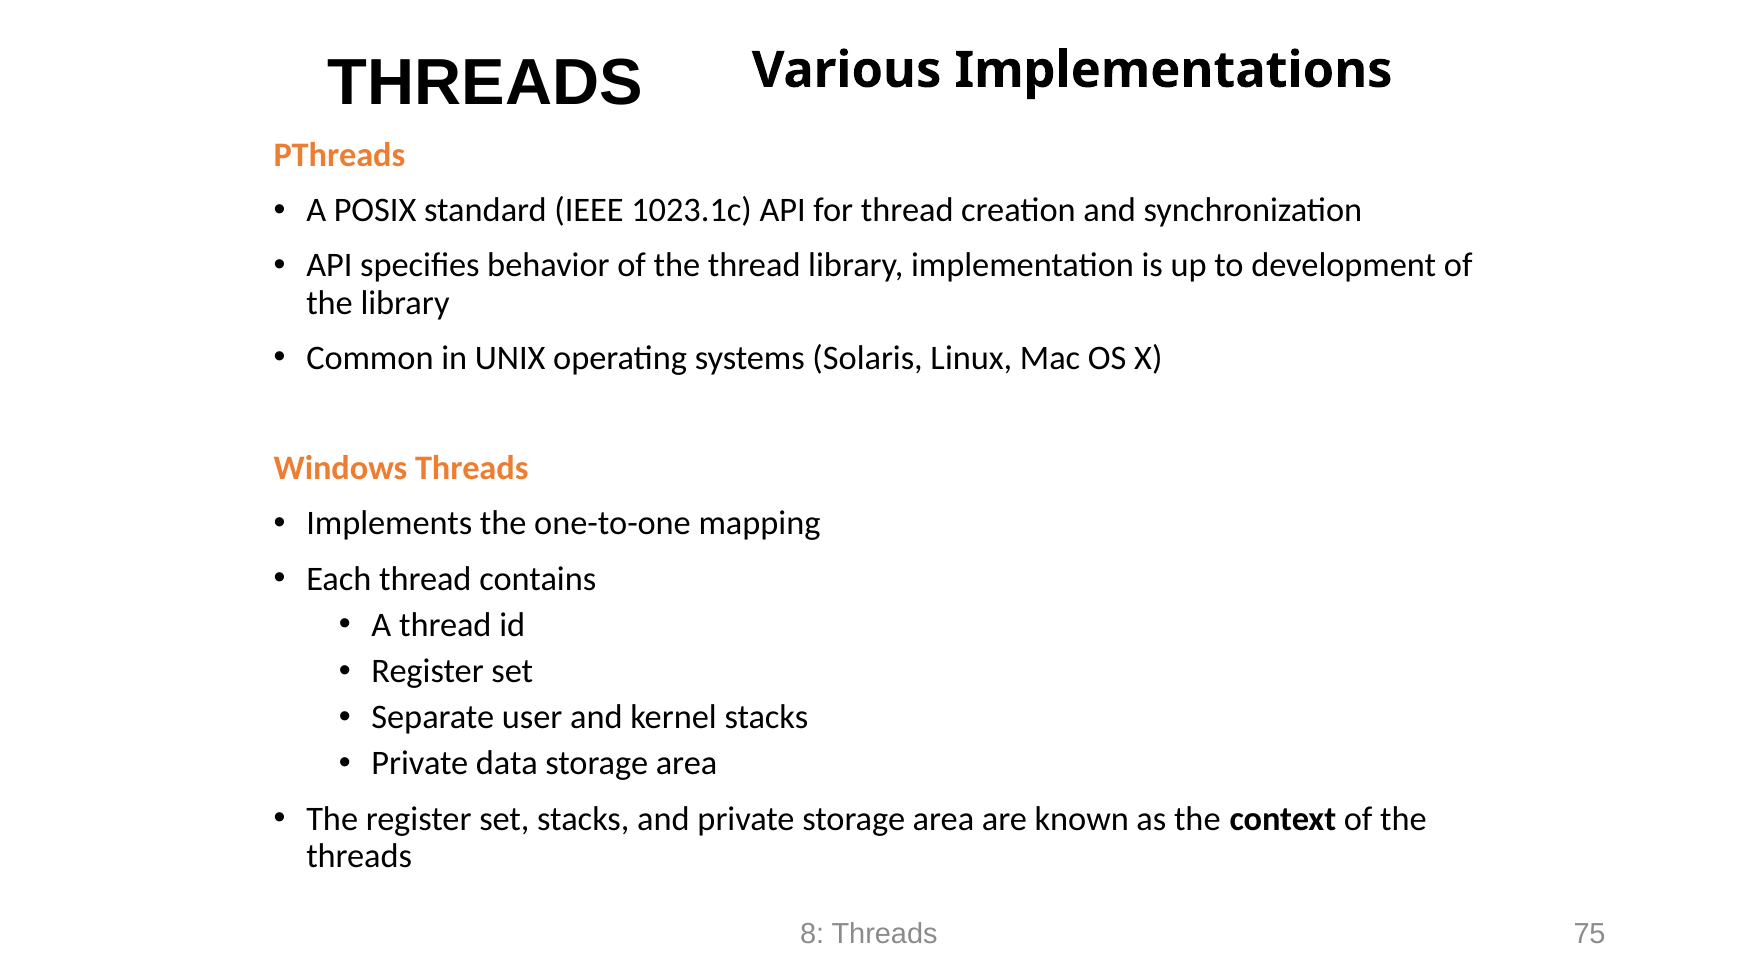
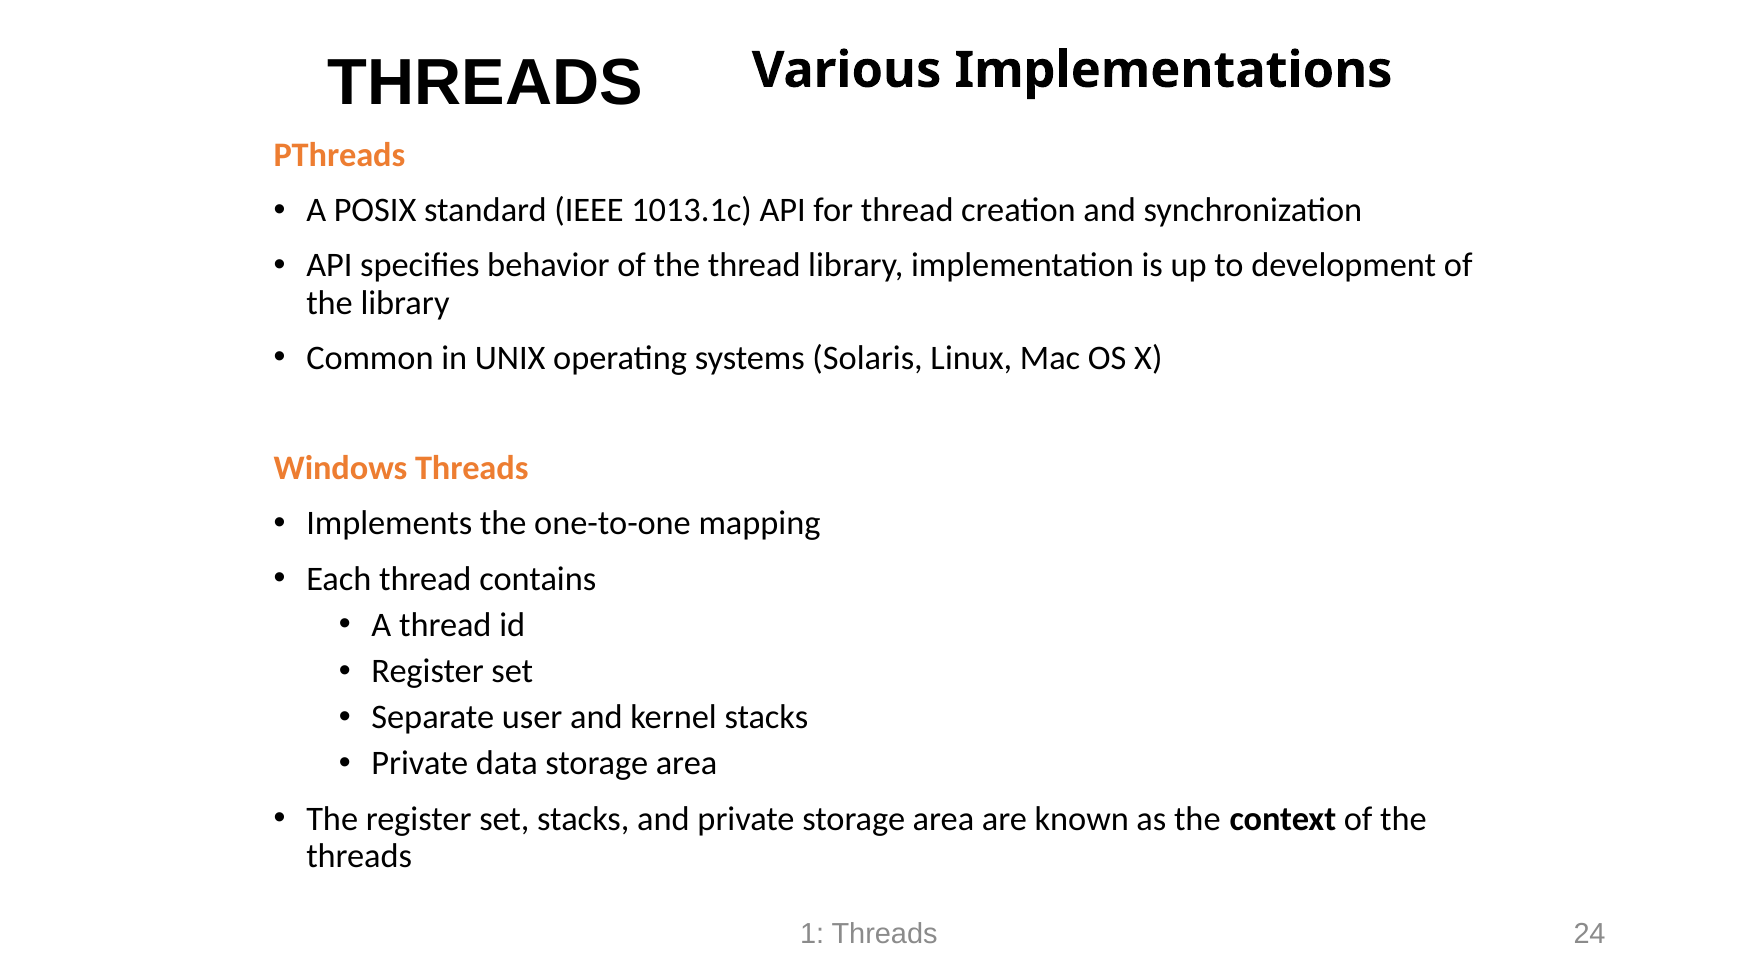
1023.1c: 1023.1c -> 1013.1c (692, 211)
8: 8 -> 1 (812, 934)
75: 75 -> 24 (1590, 934)
